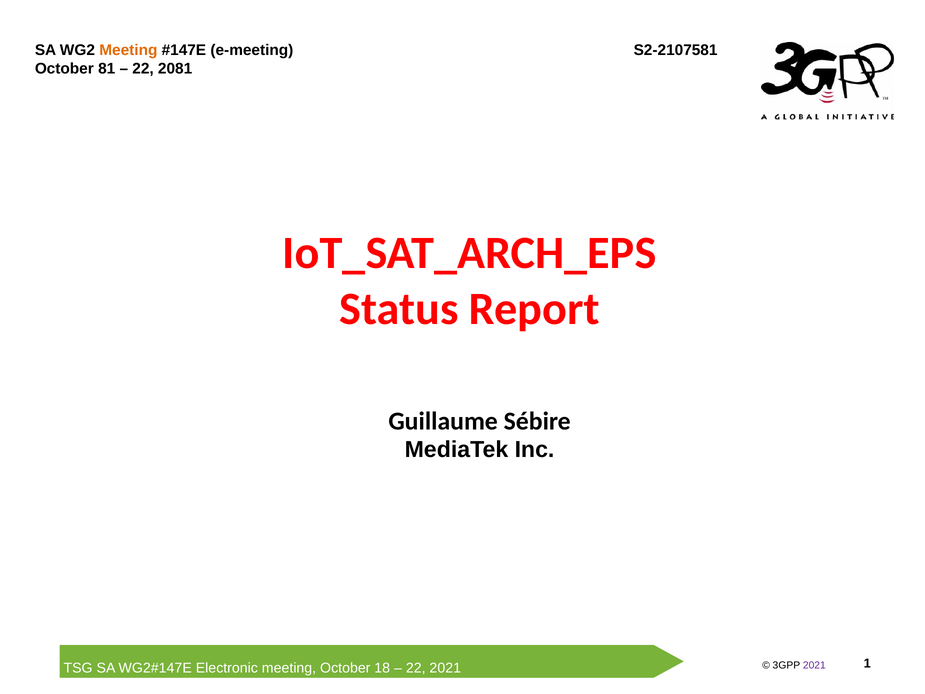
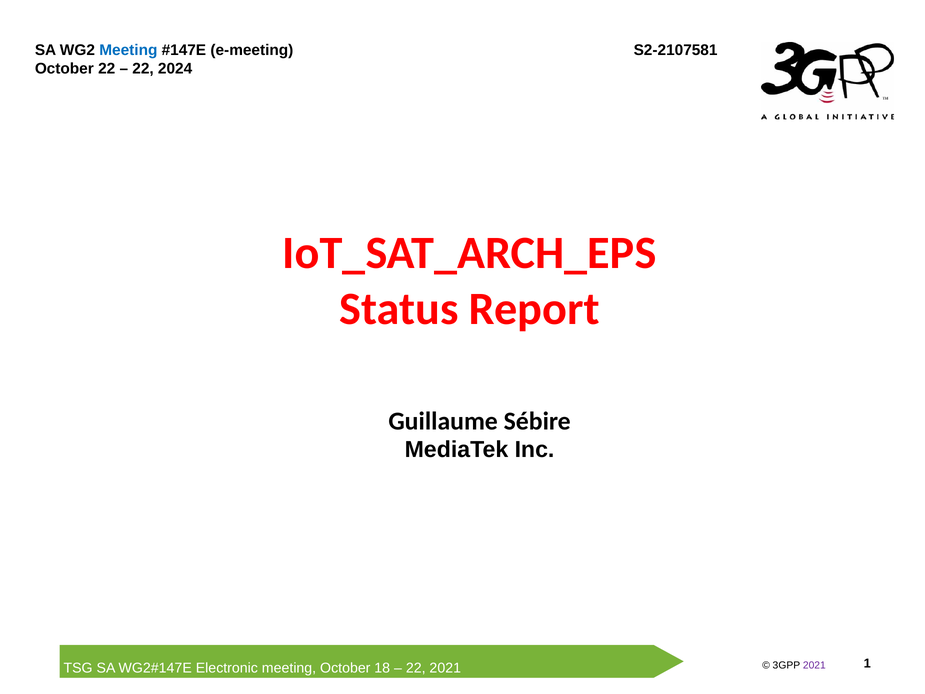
Meeting colour: orange -> blue (128, 50)
October 81: 81 -> 22 (107, 68)
2081: 2081 -> 2024 (175, 68)
